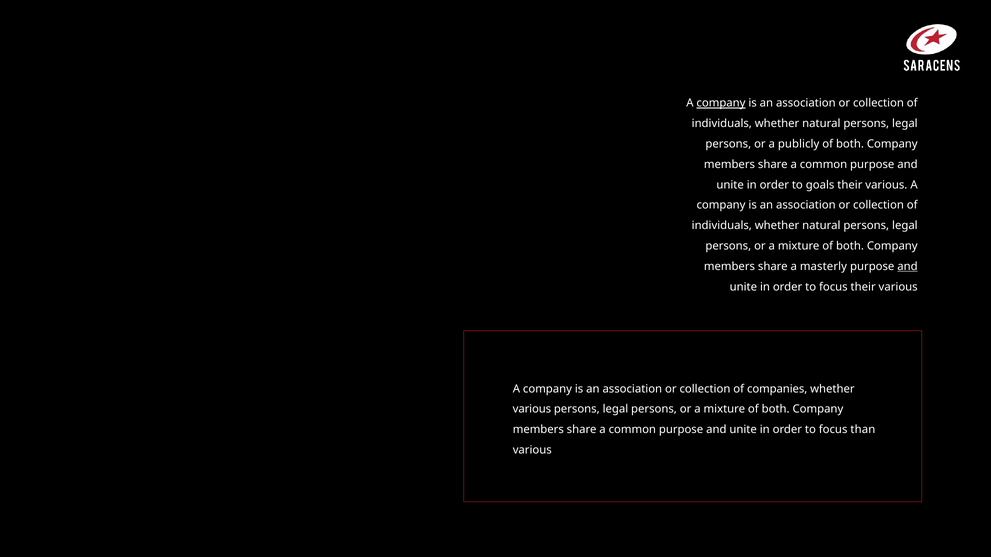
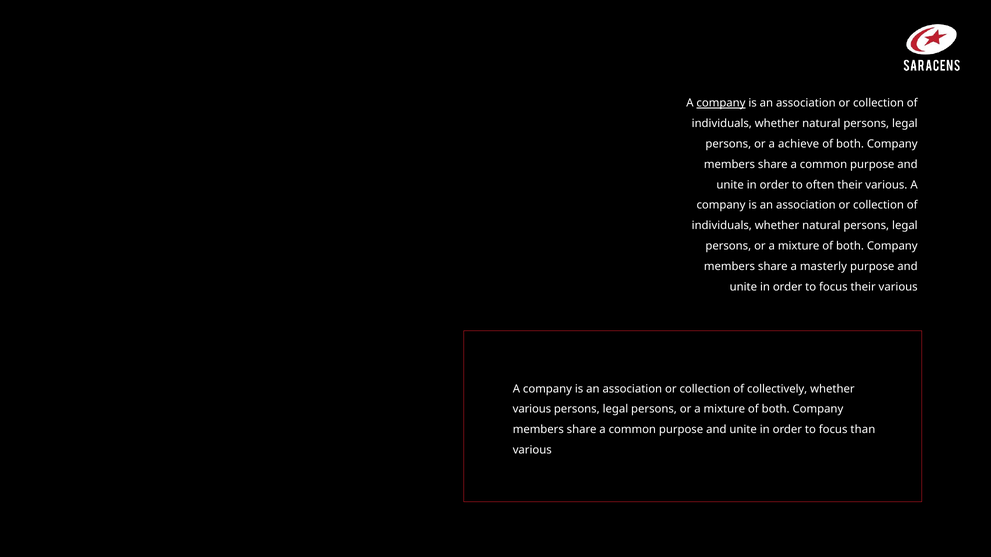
publicly: publicly -> achieve (799, 144)
goals: goals -> often (820, 185)
and underline: present -> none (908, 267)
companies: companies -> collectively (777, 389)
